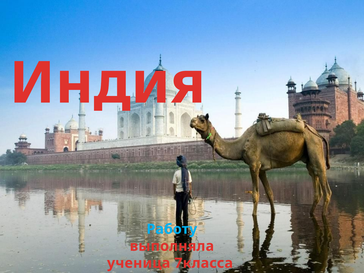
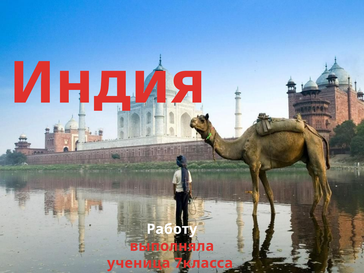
Работу colour: light blue -> white (172, 229)
